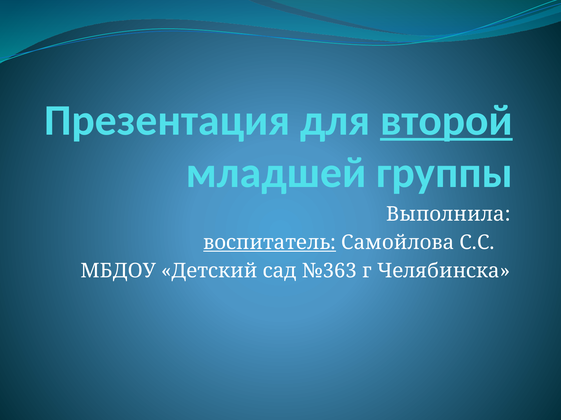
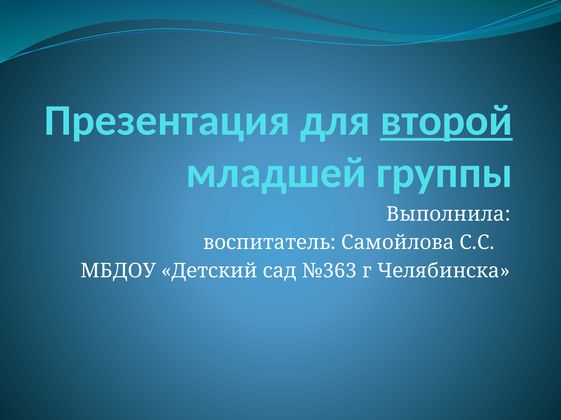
воспитатель underline: present -> none (270, 243)
